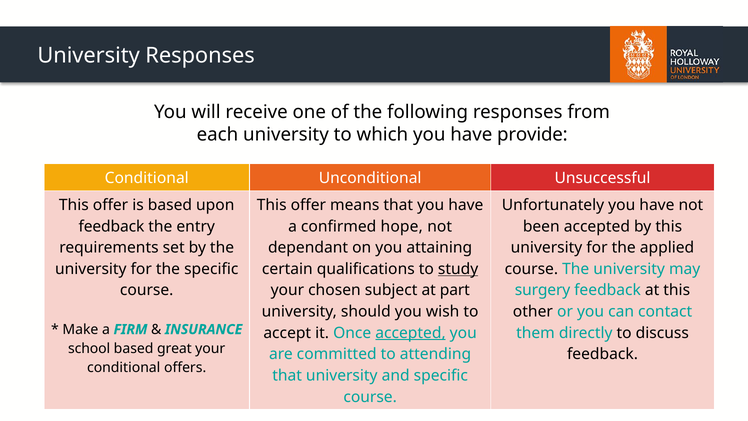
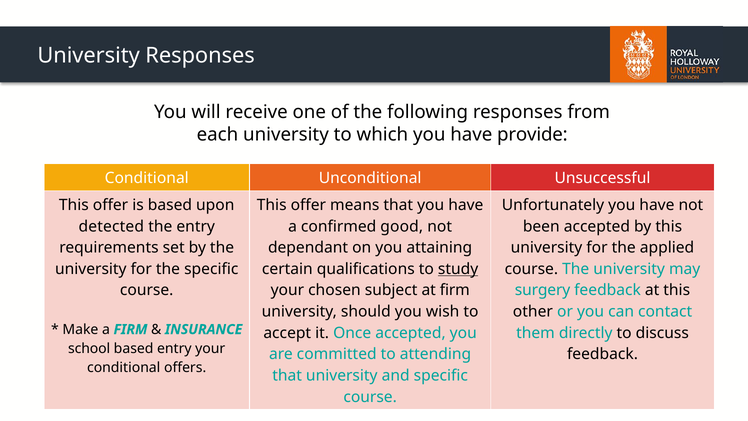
feedback: feedback -> detected (111, 226)
hope: hope -> good (402, 226)
at part: part -> firm (455, 290)
accepted underline: present -> none (411, 333)
based great: great -> entry (174, 348)
